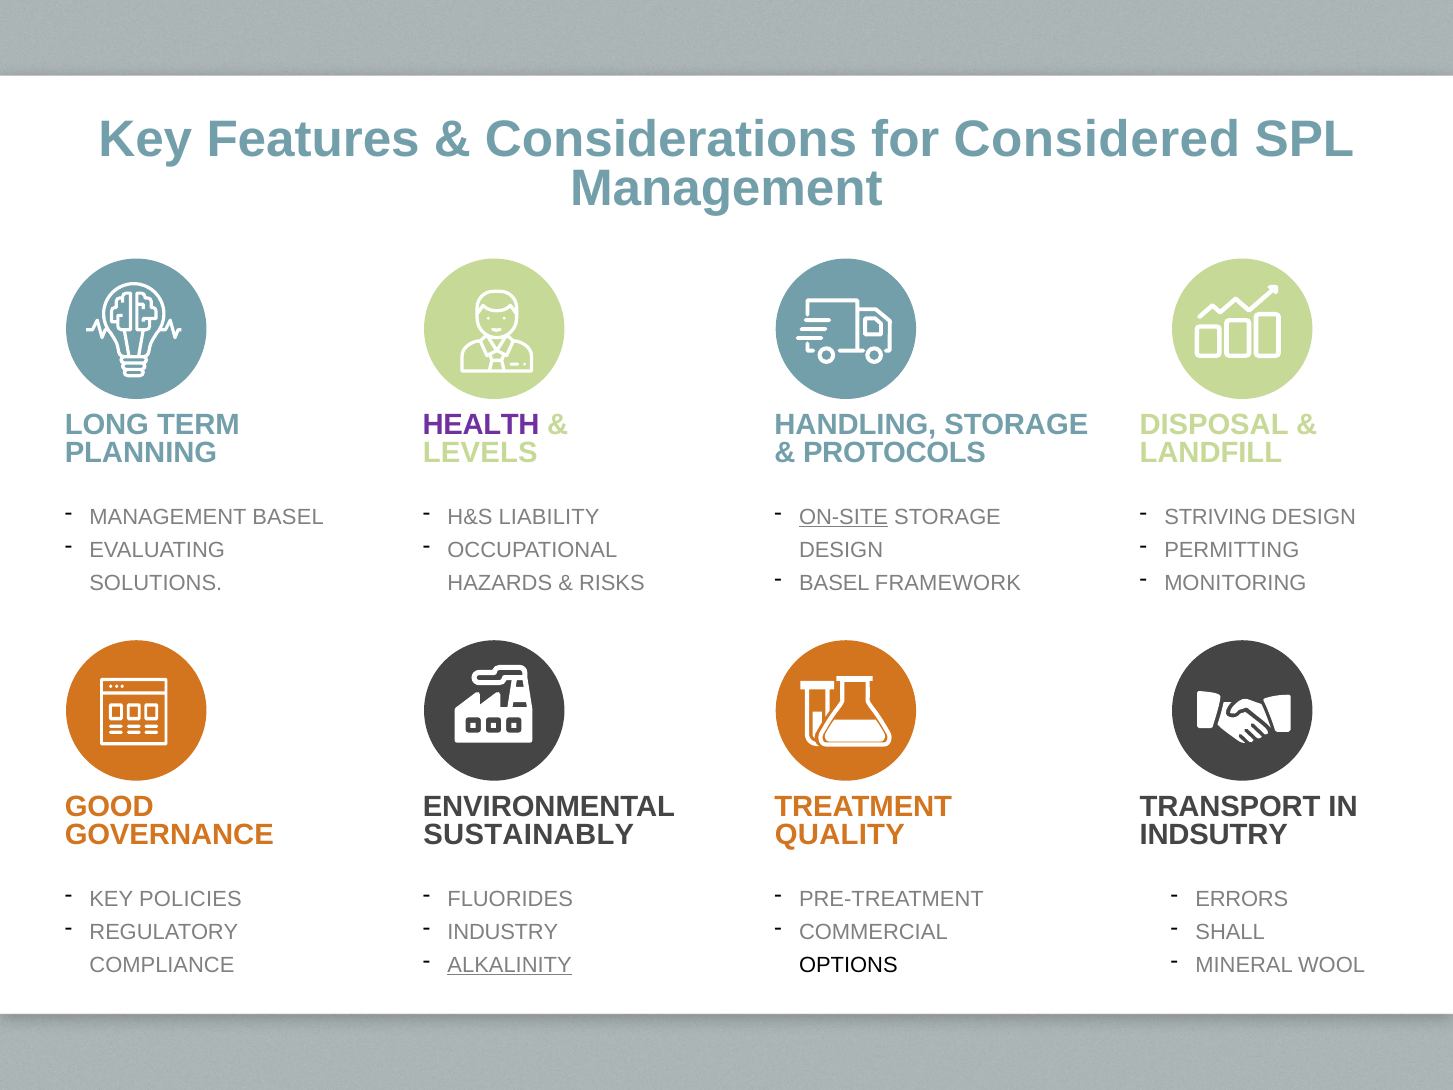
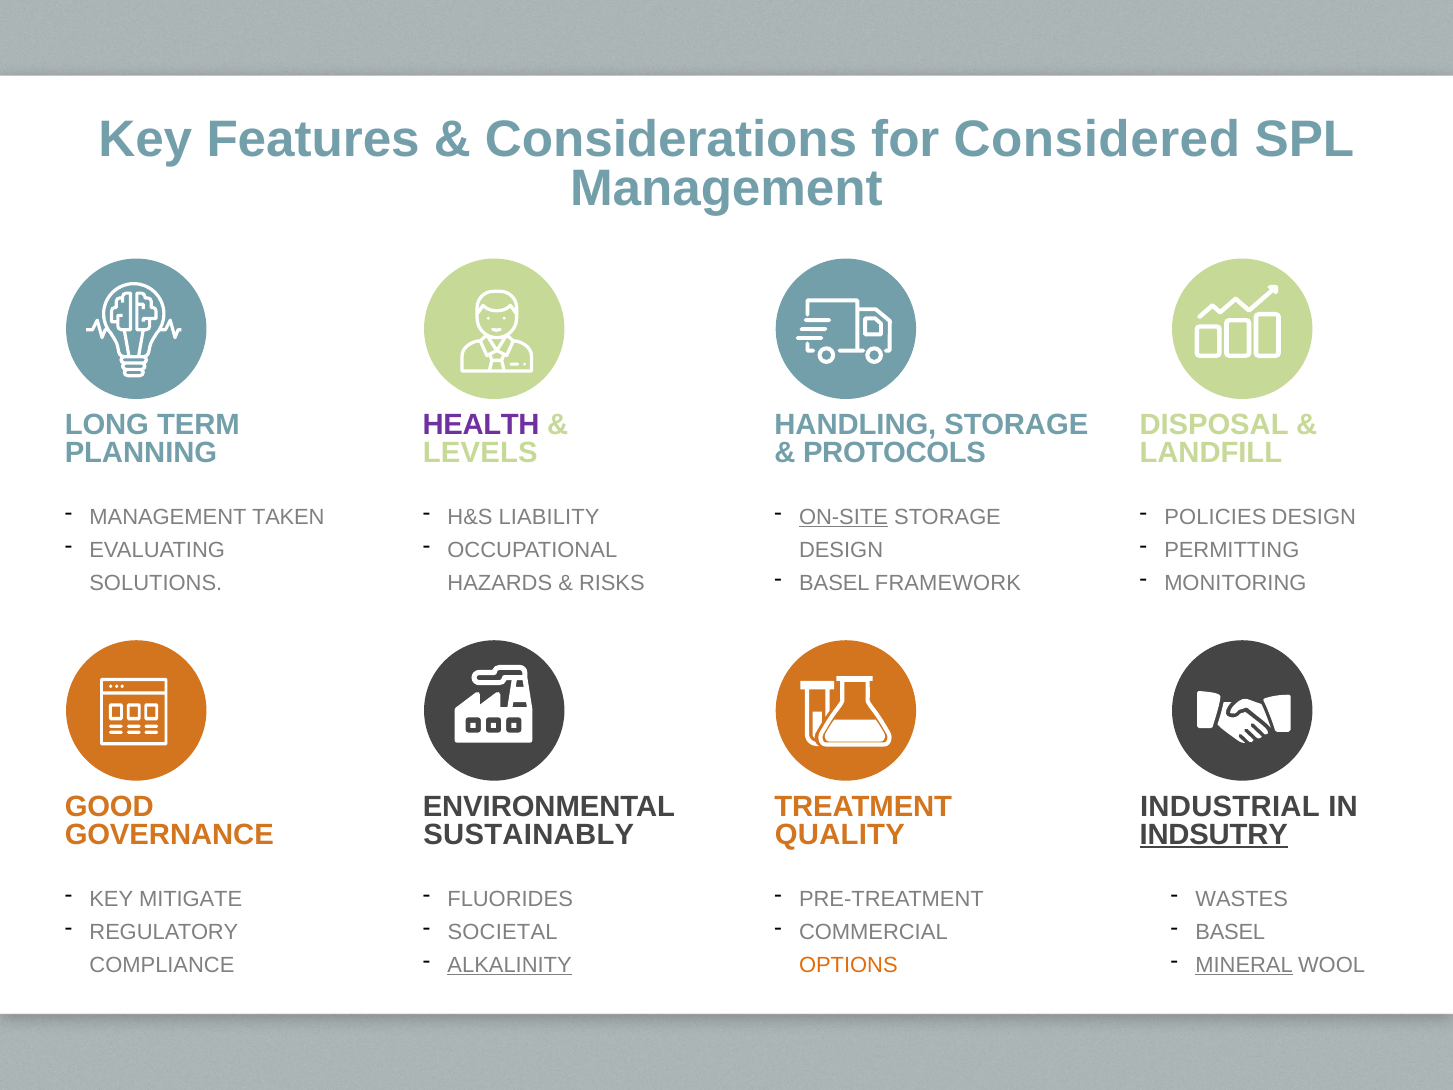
MANAGEMENT BASEL: BASEL -> TAKEN (288, 517)
STRIVING: STRIVING -> POLICIES (1215, 517)
TRANSPORT: TRANSPORT -> INDUSTRIAL (1230, 806)
INDSUTRY underline: none -> present (1214, 834)
POLICIES: POLICIES -> MITIGATE (191, 899)
ERRORS: ERRORS -> WASTES (1242, 899)
INDUSTRY: INDUSTRY -> SOCIETAL (503, 932)
SHALL: SHALL -> BASEL (1230, 932)
MINERAL underline: none -> present (1244, 965)
OPTIONS colour: black -> orange (848, 965)
